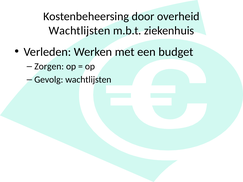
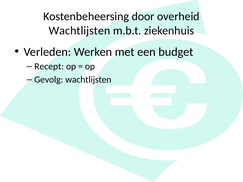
Zorgen: Zorgen -> Recept (49, 67)
